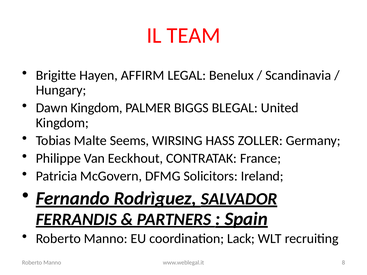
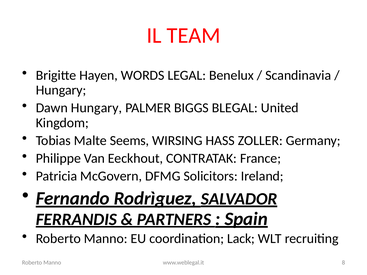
AFFIRM: AFFIRM -> WORDS (143, 75)
Dawn Kingdom: Kingdom -> Hungary (96, 108)
